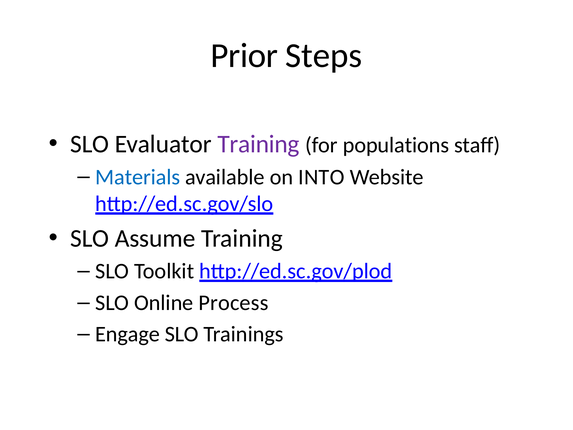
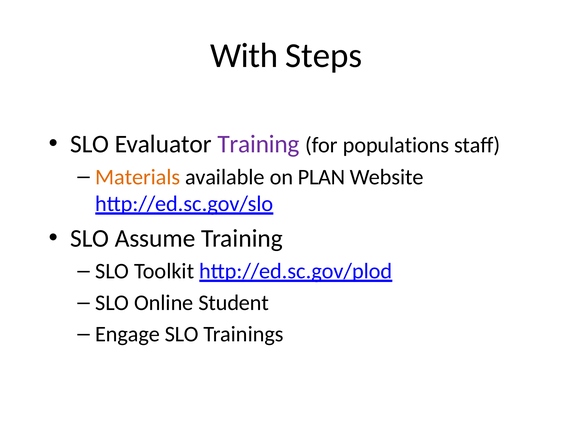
Prior: Prior -> With (244, 55)
Materials colour: blue -> orange (138, 177)
INTO: INTO -> PLAN (322, 177)
Process: Process -> Student (234, 303)
